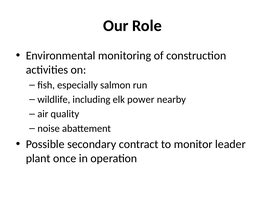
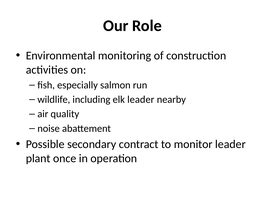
elk power: power -> leader (141, 99)
